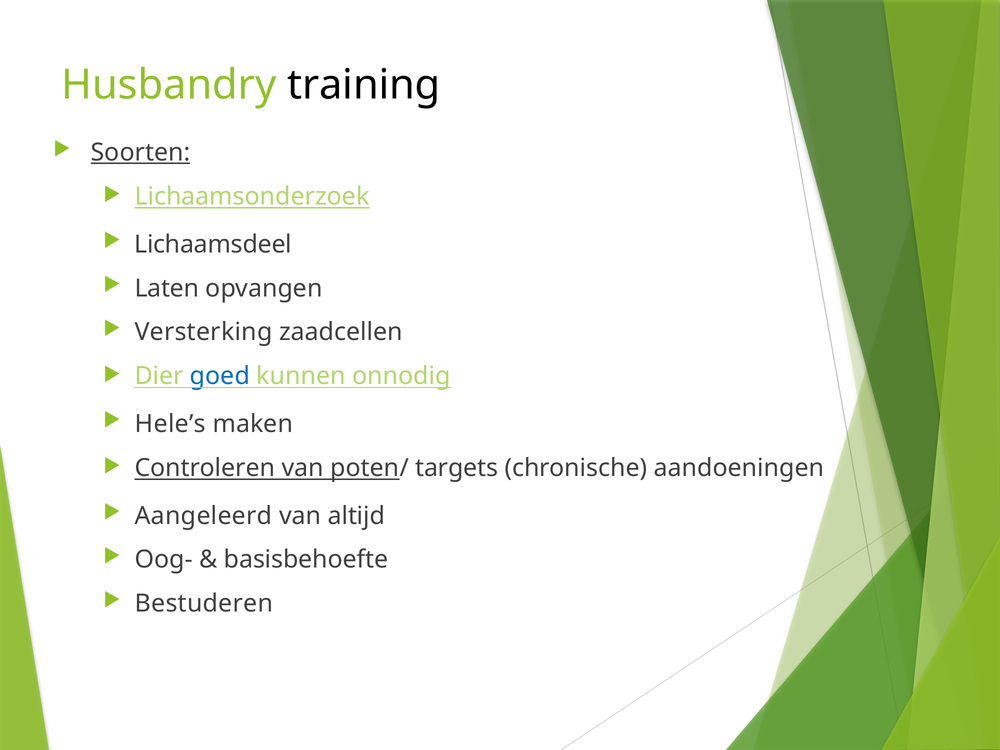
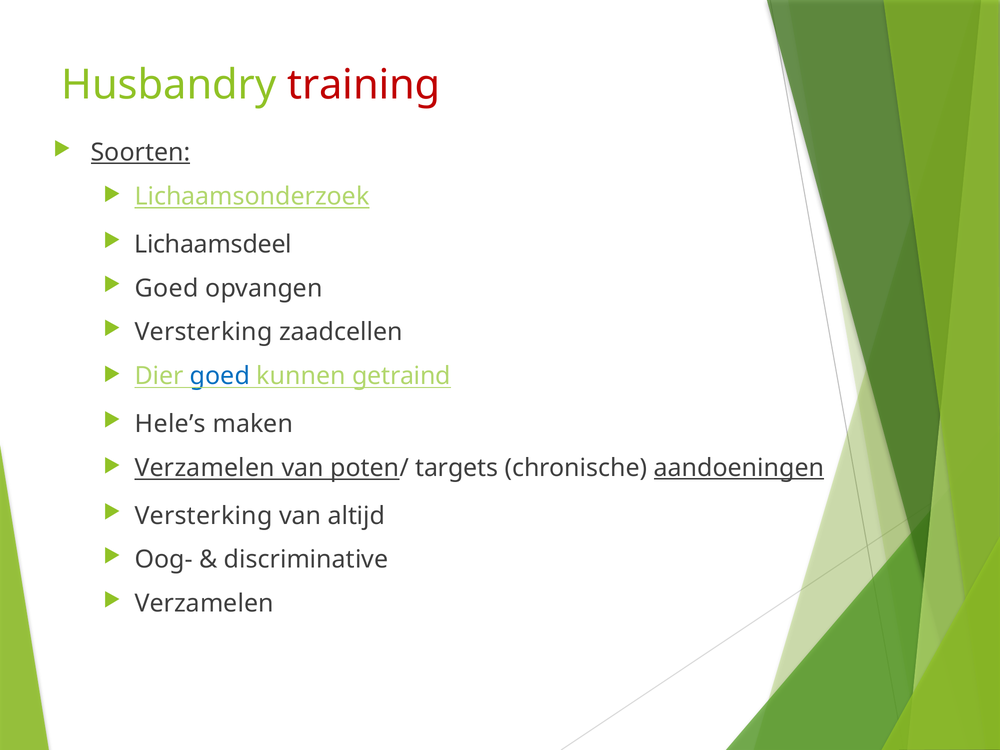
training colour: black -> red (364, 85)
Laten: Laten -> Goed (167, 288)
onnodig: onnodig -> getraind (402, 376)
Controleren: Controleren -> Verzamelen (205, 468)
aandoeningen underline: none -> present (739, 468)
Aangeleerd: Aangeleerd -> Versterking (203, 516)
basisbehoefte: basisbehoefte -> discriminative (306, 560)
Bestuderen: Bestuderen -> Verzamelen (204, 604)
